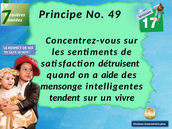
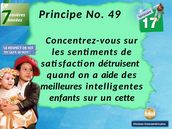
mensonge: mensonge -> meilleures (61, 86)
tendent: tendent -> enfants (65, 98)
vivre: vivre -> cette (125, 98)
